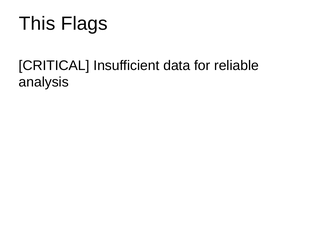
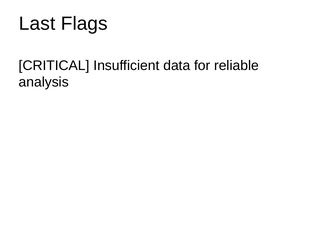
This: This -> Last (37, 24)
